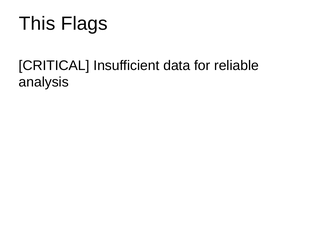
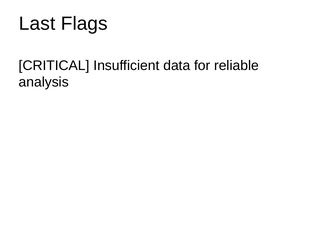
This: This -> Last (37, 24)
